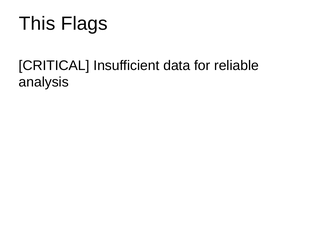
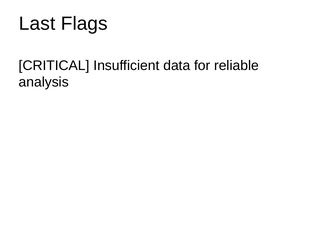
This: This -> Last (37, 24)
